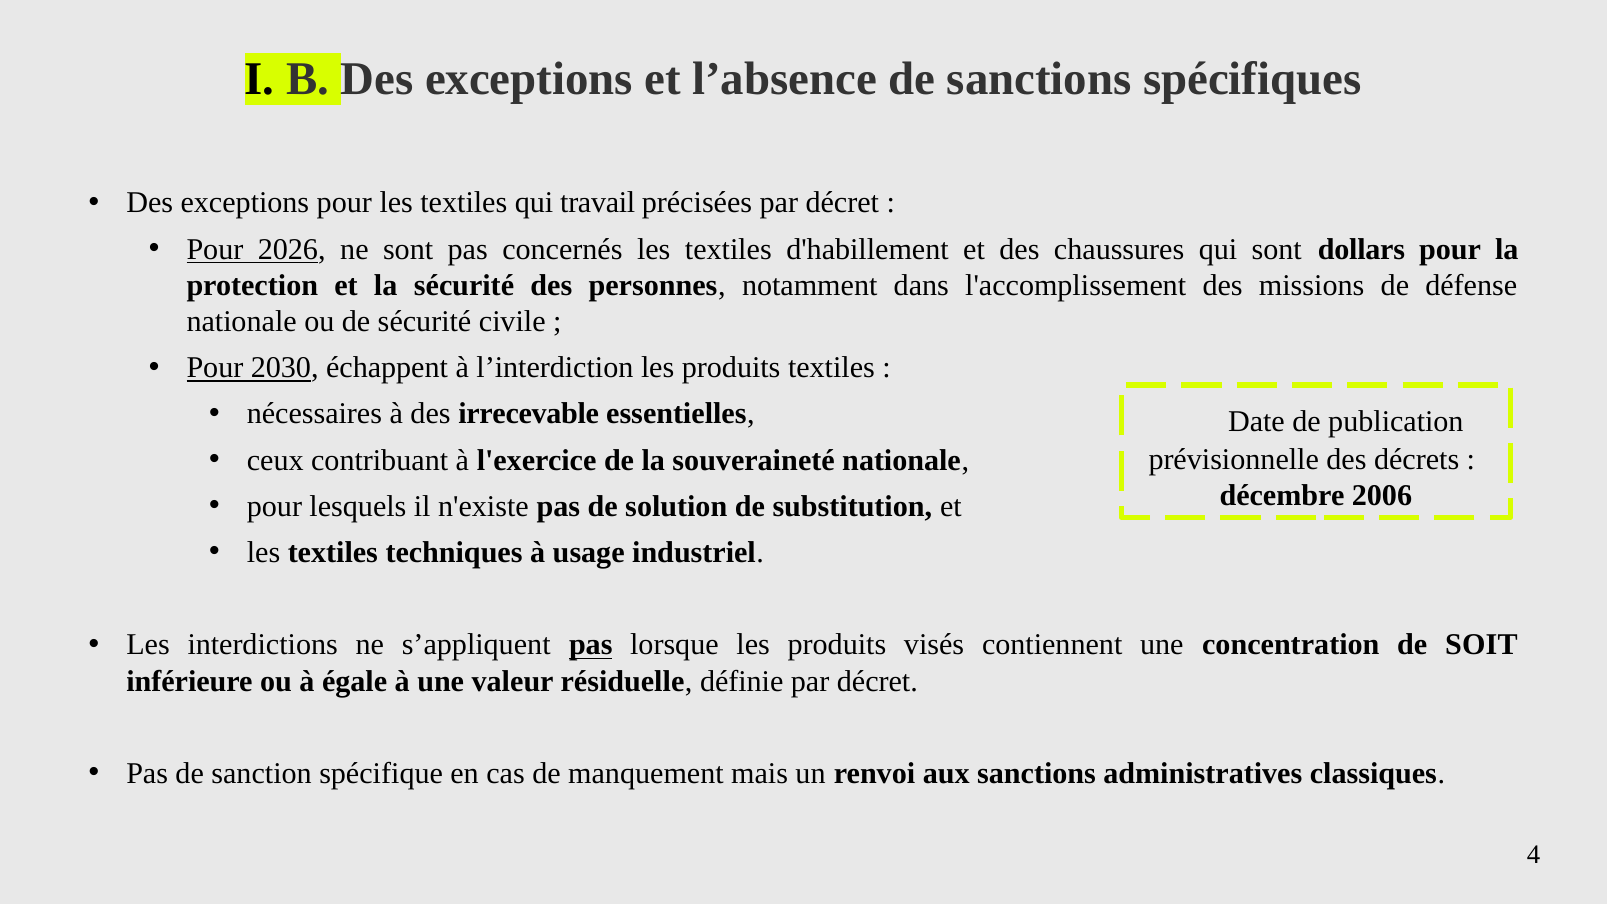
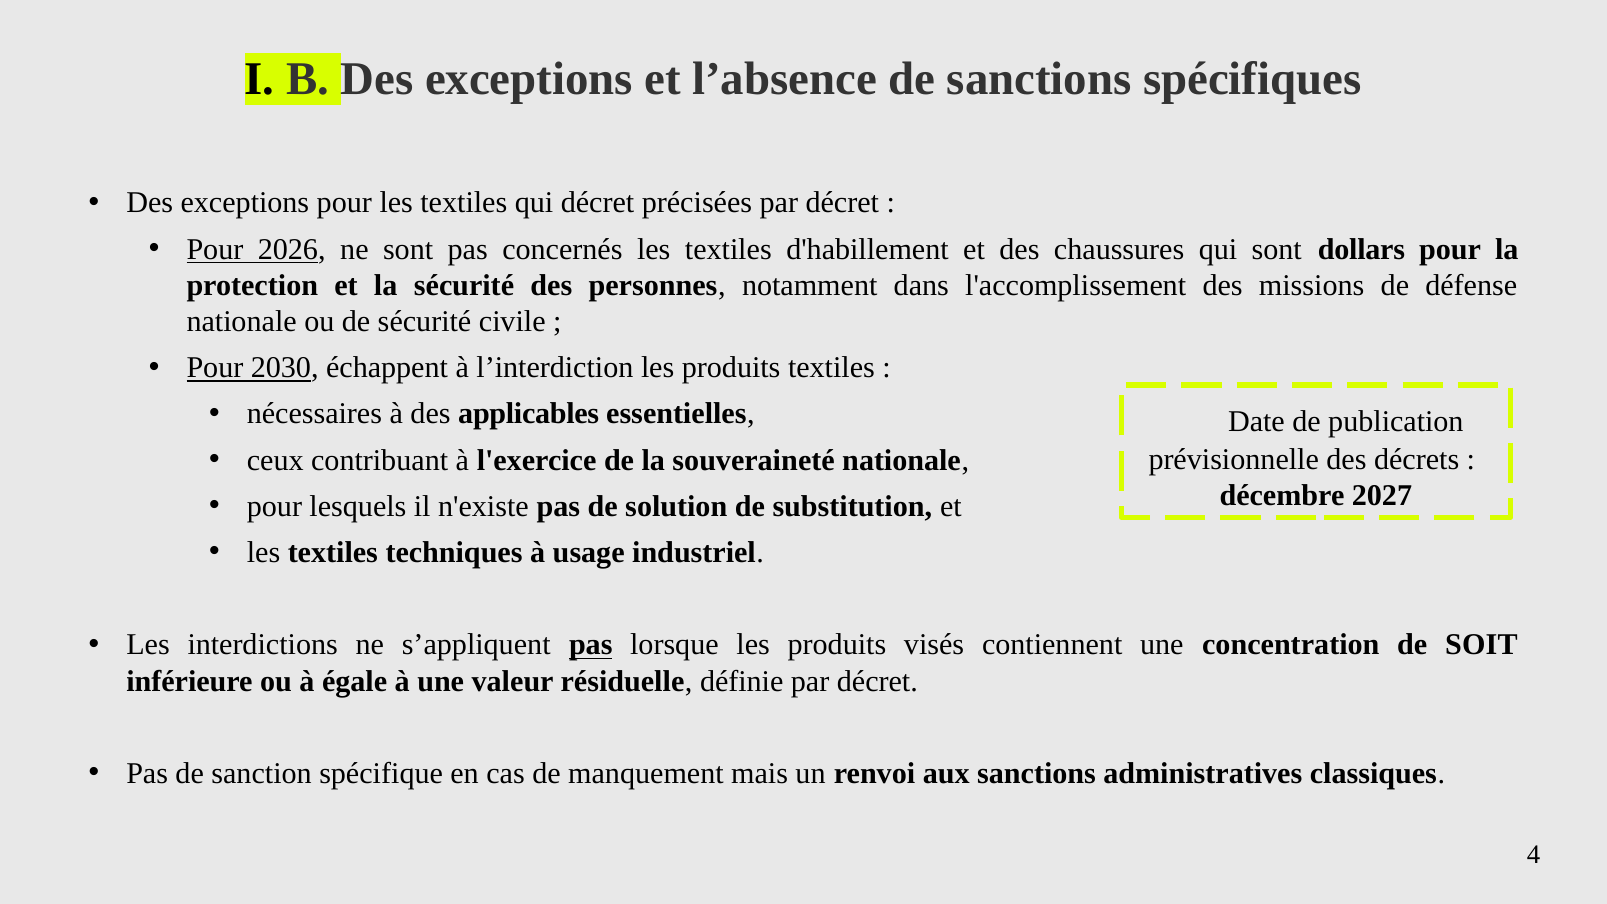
qui travail: travail -> décret (598, 203)
irrecevable: irrecevable -> applicables (529, 414)
2006: 2006 -> 2027 (1382, 495)
